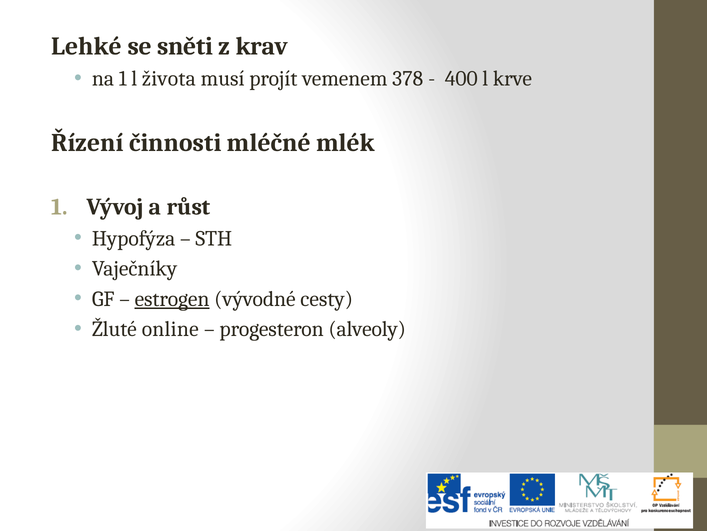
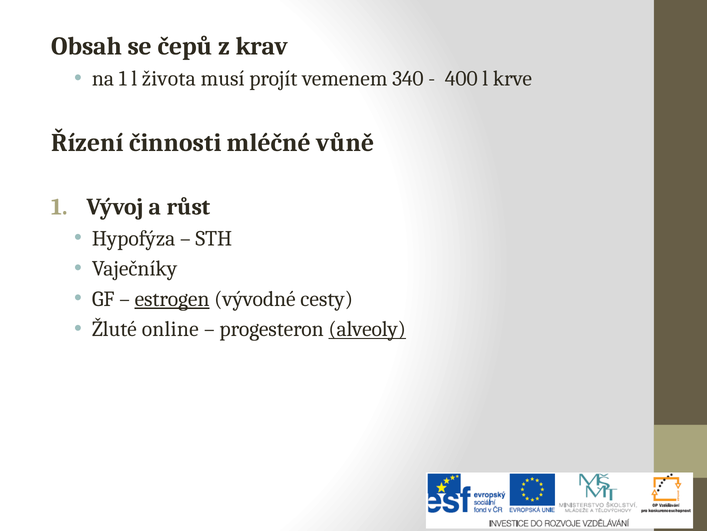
Lehké: Lehké -> Obsah (87, 46)
sněti: sněti -> čepů (185, 46)
378: 378 -> 340 (408, 79)
mlék: mlék -> vůně (345, 143)
alveoly underline: none -> present (367, 329)
